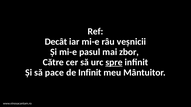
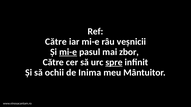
Decât: Decât -> Către (56, 42)
mi-e underline: none -> present (68, 52)
pace: pace -> ochii (54, 73)
de Infinit: Infinit -> Inima (90, 73)
